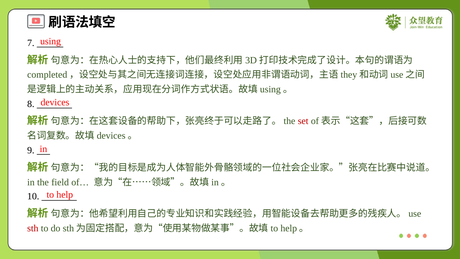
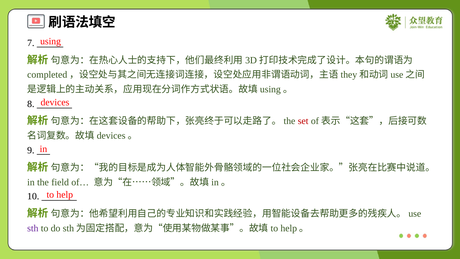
sth colour: red -> purple (33, 228)
